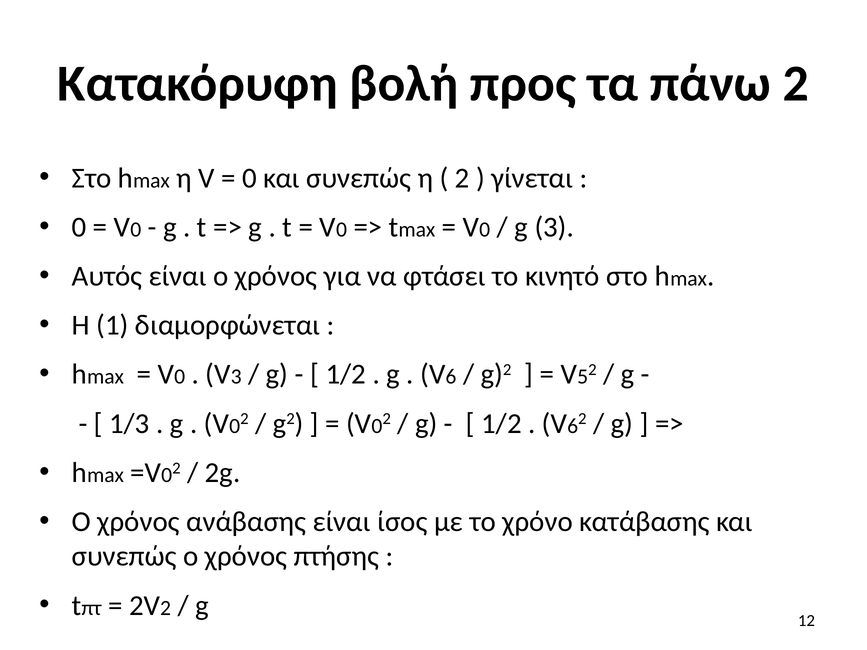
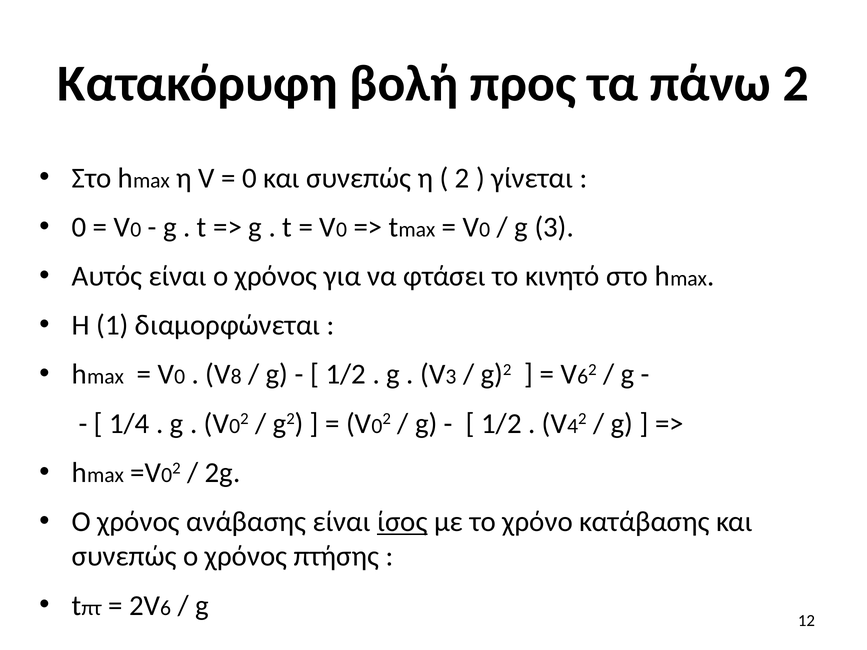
V 3: 3 -> 8 (236, 377)
6: 6 -> 3 (451, 377)
V 5: 5 -> 6 (583, 377)
1/3: 1/3 -> 1/4 (129, 424)
6: 6 -> 4 (573, 426)
ίσος underline: none -> present (402, 522)
2: 2 -> 6 (166, 608)
